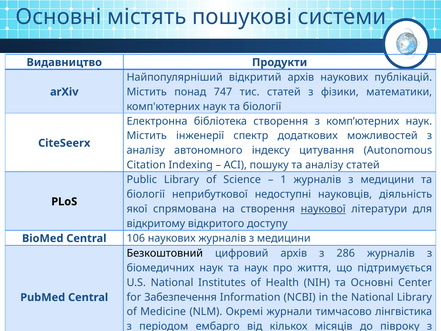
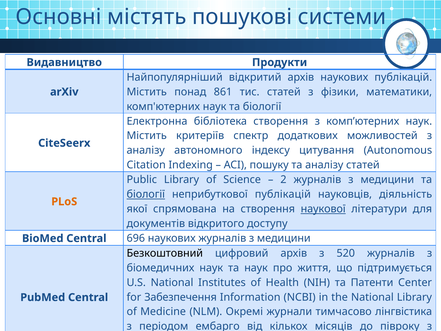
747: 747 -> 861 (223, 92)
інженерії: інженерії -> критеріїв (200, 136)
1: 1 -> 2 (283, 180)
біології underline: none -> present (146, 194)
неприбуткової недоступні: недоступні -> публікацій (283, 194)
PLoS colour: black -> orange (64, 201)
відкритому: відкритому -> документів (156, 223)
106: 106 -> 696 (136, 238)
286: 286 -> 520 (346, 253)
та Основні: Основні -> Патенти (372, 282)
